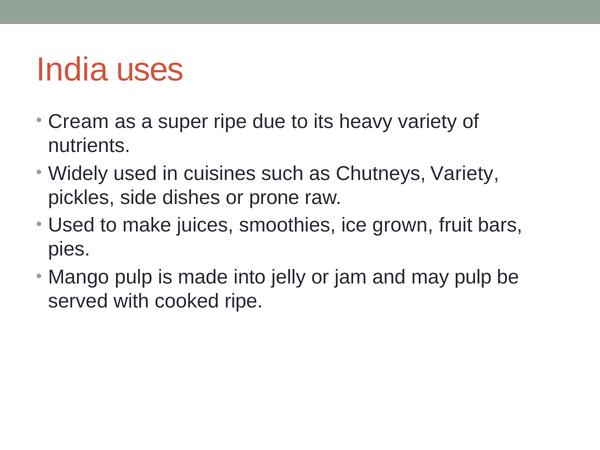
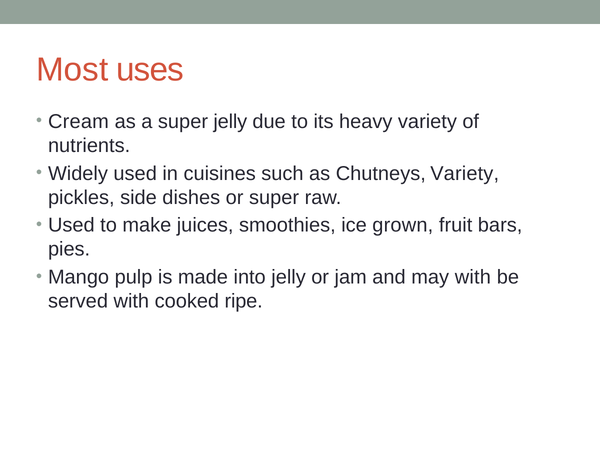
India: India -> Most (72, 70)
super ripe: ripe -> jelly (230, 121)
or prone: prone -> super (274, 197)
may pulp: pulp -> with (473, 277)
